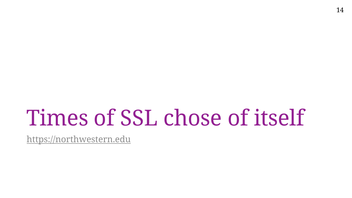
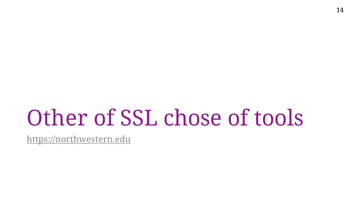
Times: Times -> Other (57, 118)
itself: itself -> tools (279, 118)
